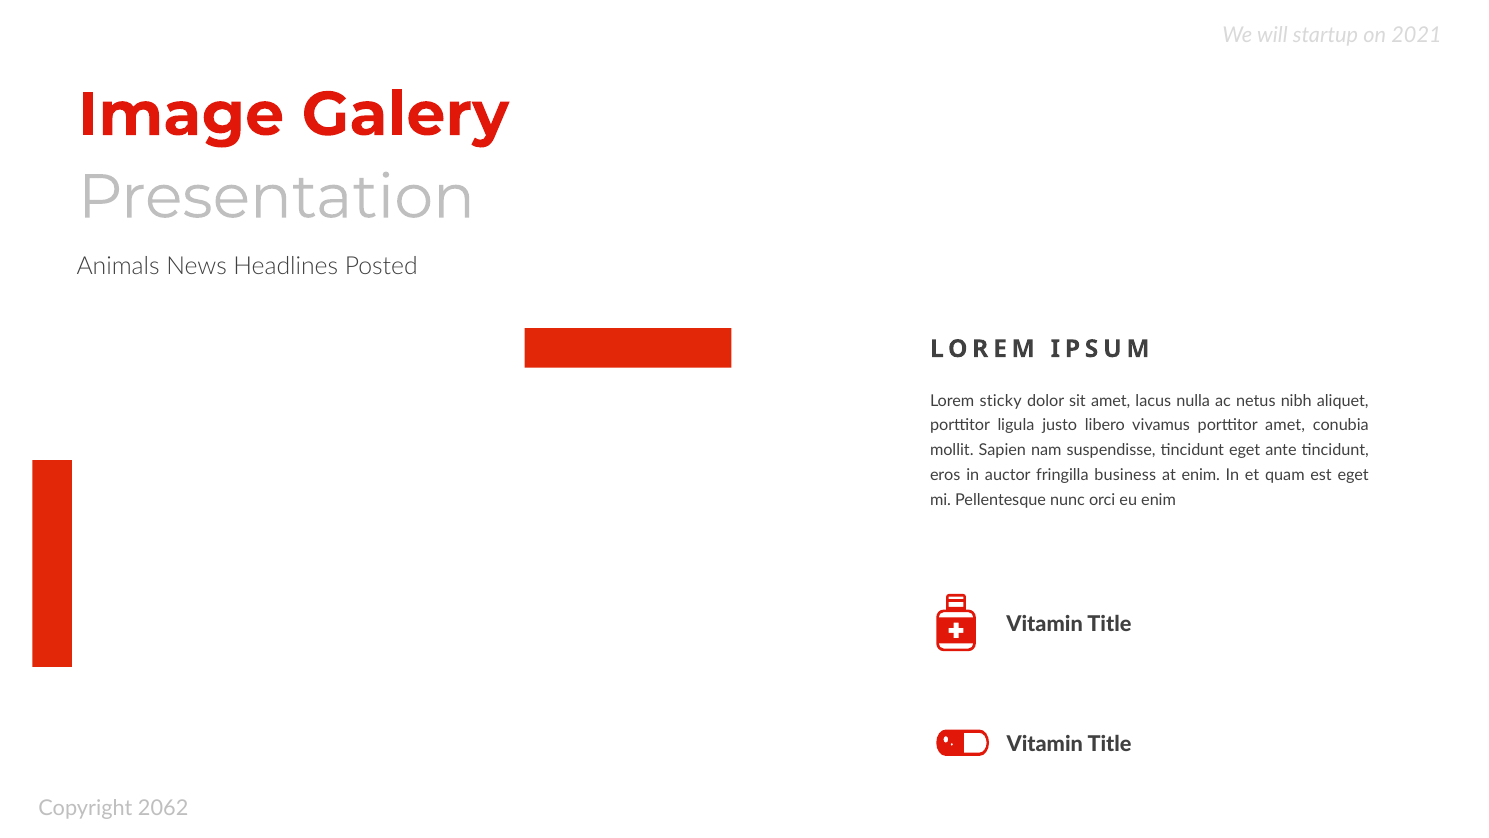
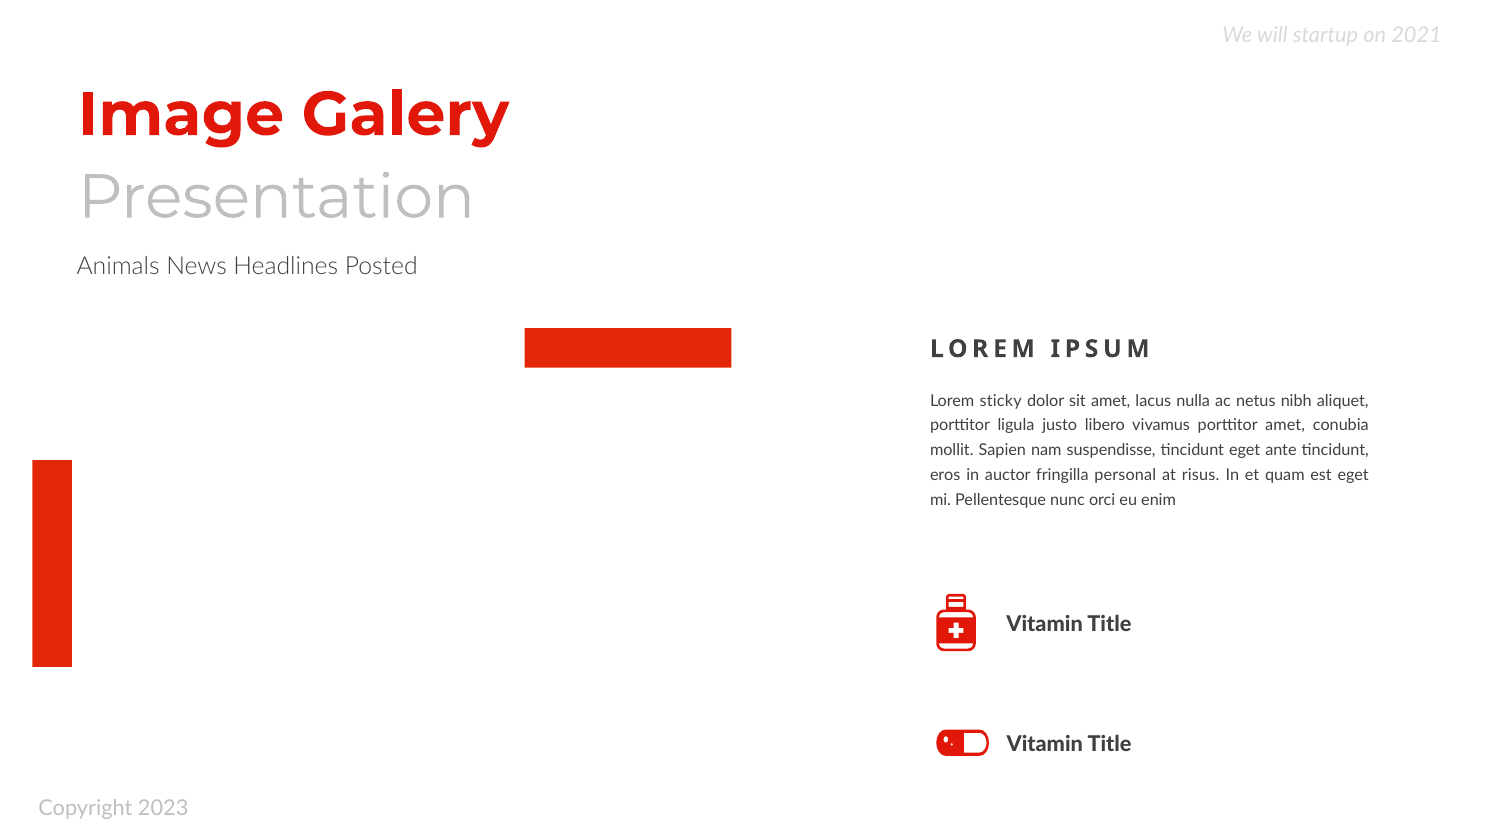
business: business -> personal (1125, 475)
at enim: enim -> risus (1201, 475)
2062: 2062 -> 2023 (163, 808)
